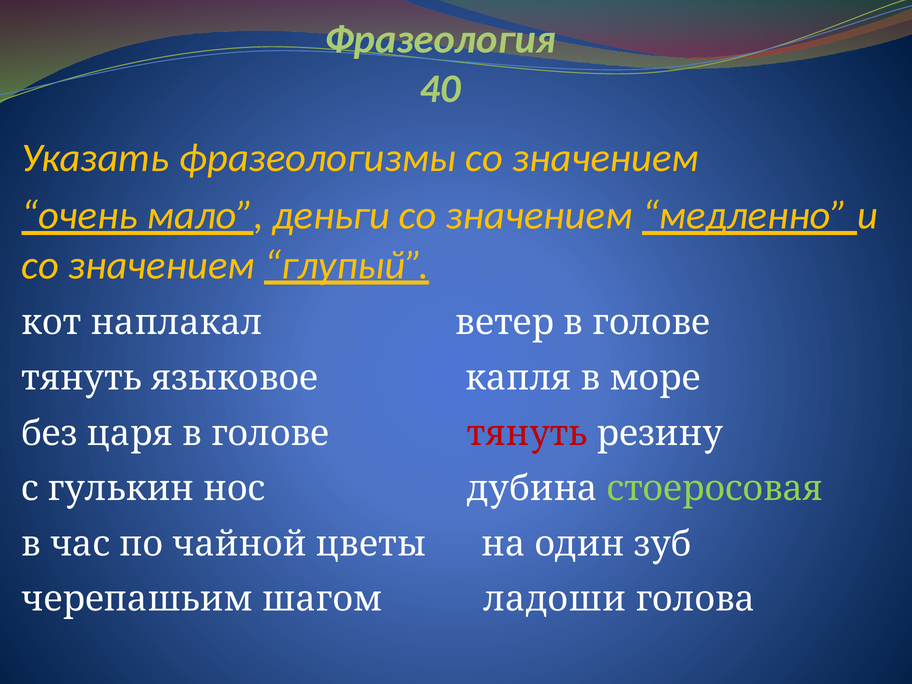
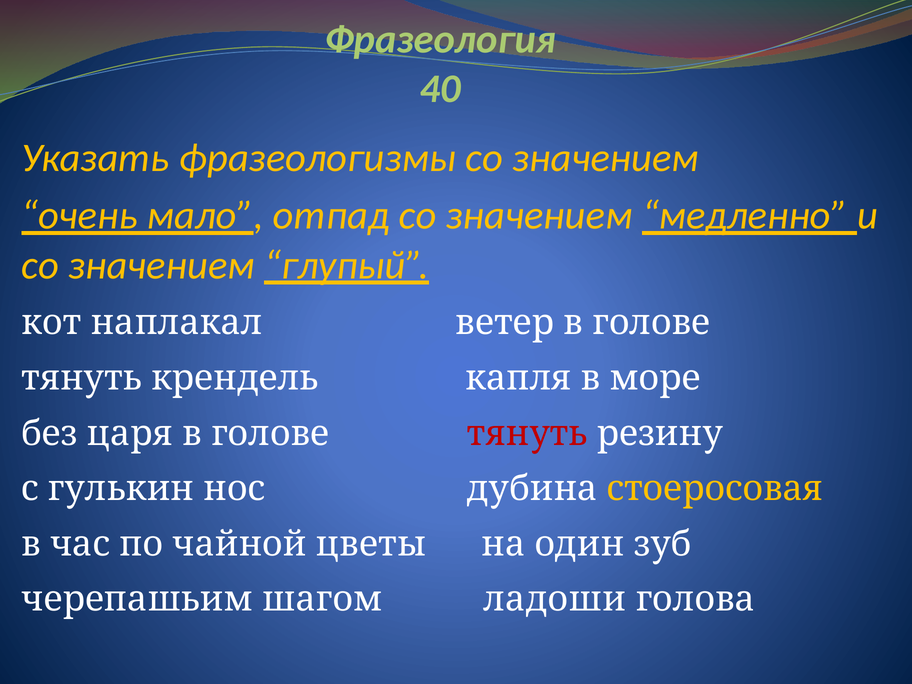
деньги: деньги -> отпад (331, 216)
языковое: языковое -> крендель (235, 378)
стоеросовая colour: light green -> yellow (715, 489)
